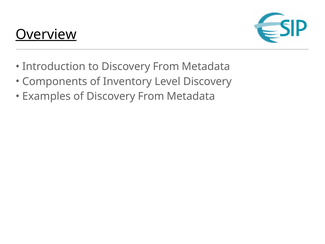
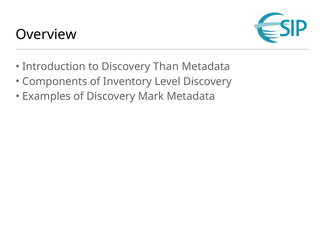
Overview underline: present -> none (46, 34)
to Discovery From: From -> Than (166, 67)
of Discovery From: From -> Mark (151, 96)
